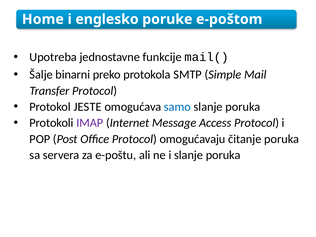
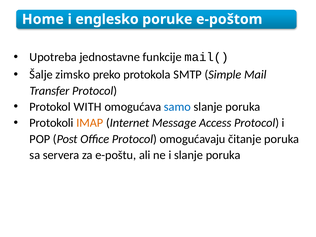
binarni: binarni -> zimsko (73, 75)
JESTE: JESTE -> WITH (88, 107)
IMAP colour: purple -> orange (90, 123)
